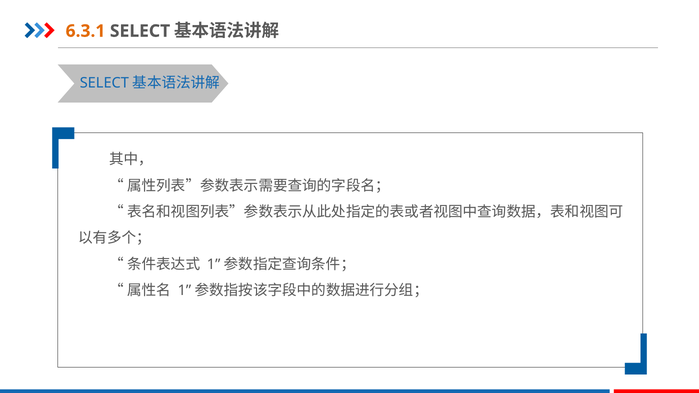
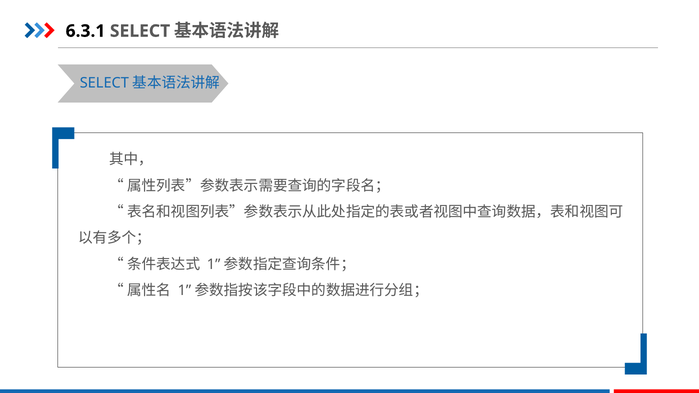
6.3.1 colour: orange -> black (85, 31)
